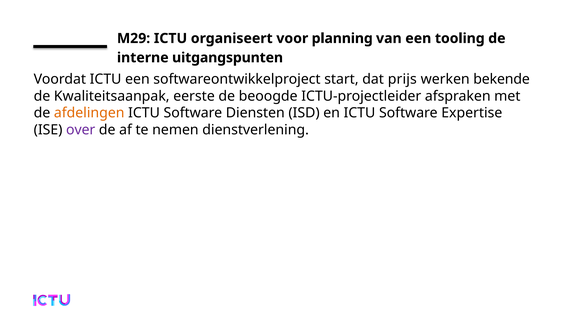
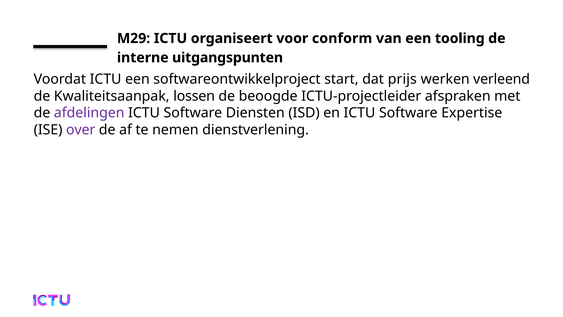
planning: planning -> conform (342, 38)
bekende: bekende -> verleend (502, 79)
eerste: eerste -> lossen (194, 96)
afdelingen colour: orange -> purple (89, 113)
